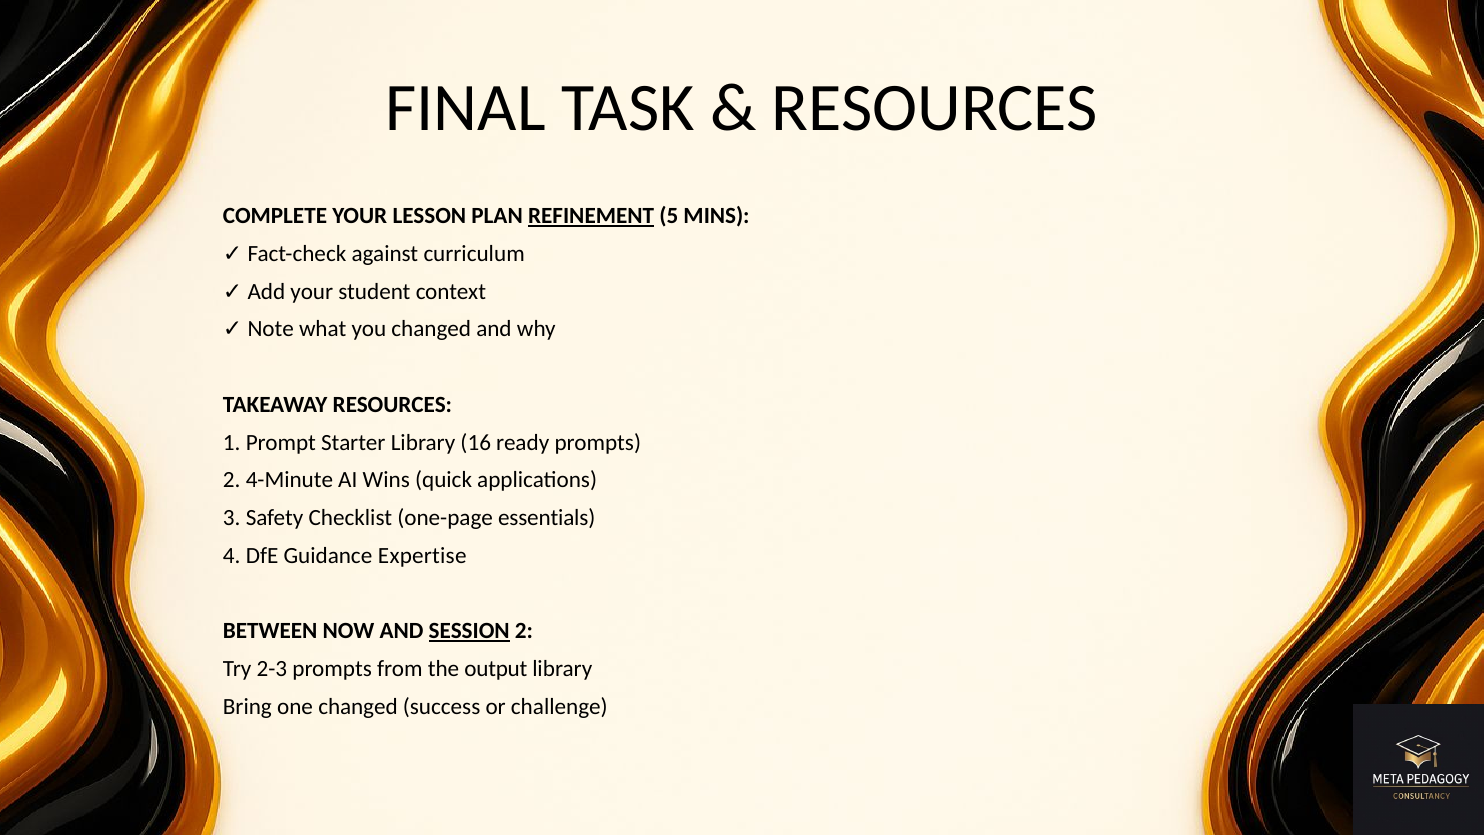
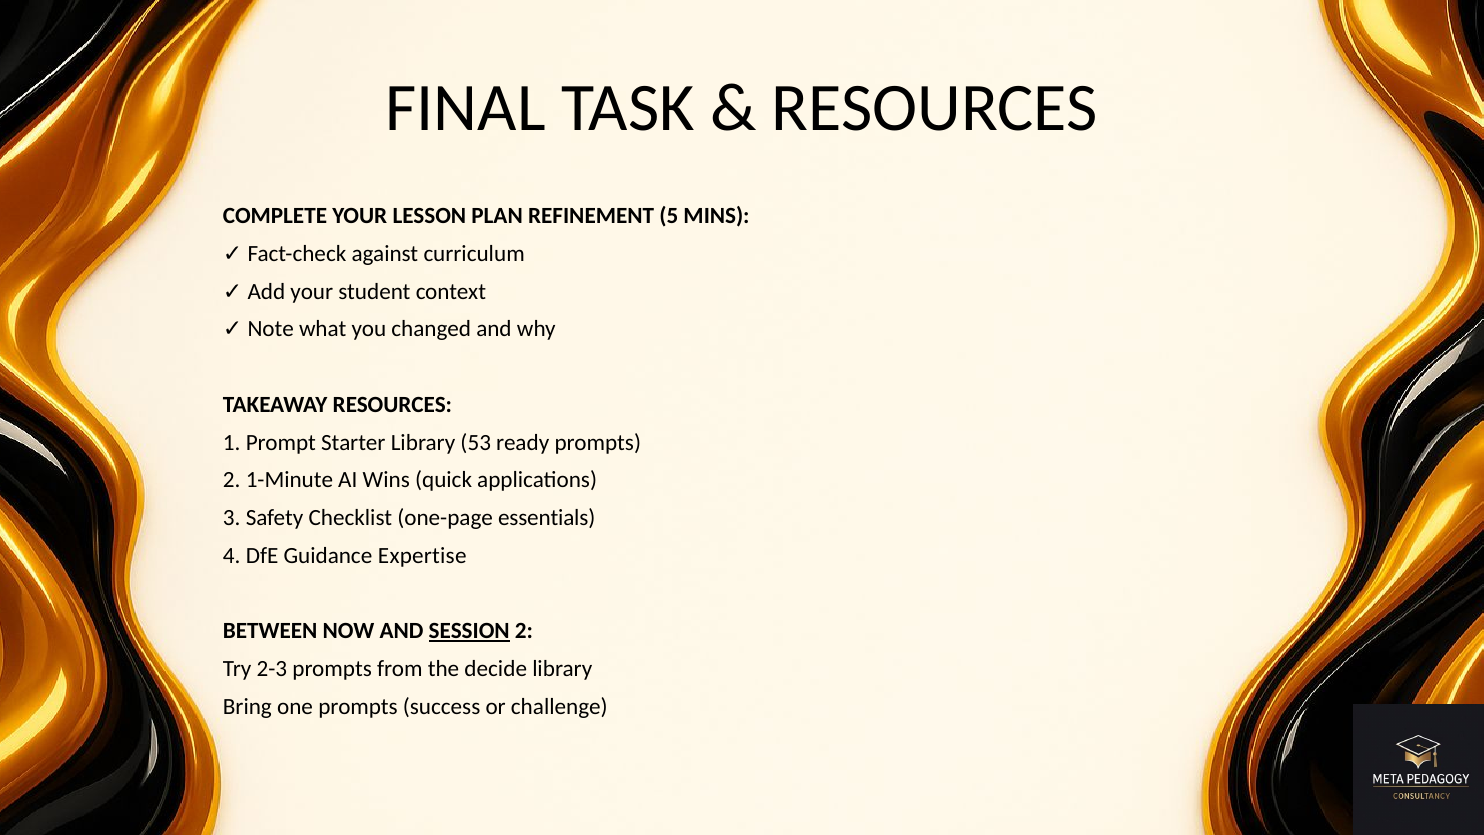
REFINEMENT underline: present -> none (591, 216)
16: 16 -> 53 (476, 442)
4-Minute: 4-Minute -> 1-Minute (289, 480)
output: output -> decide (496, 669)
one changed: changed -> prompts (358, 706)
